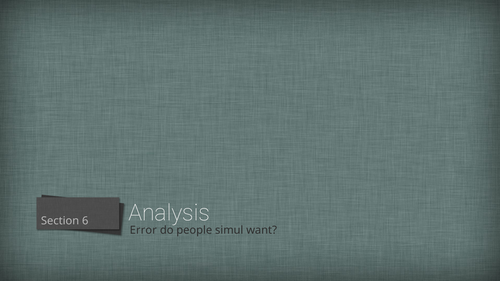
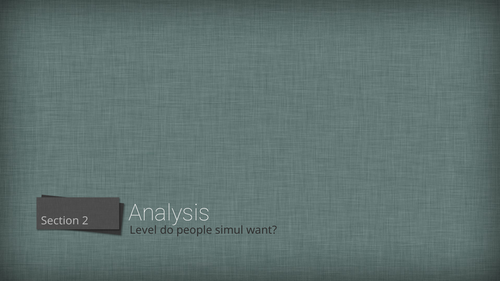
6: 6 -> 2 (85, 221)
Error: Error -> Level (143, 230)
